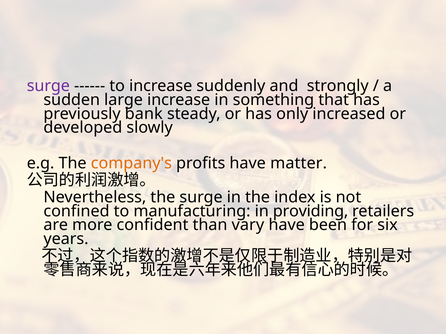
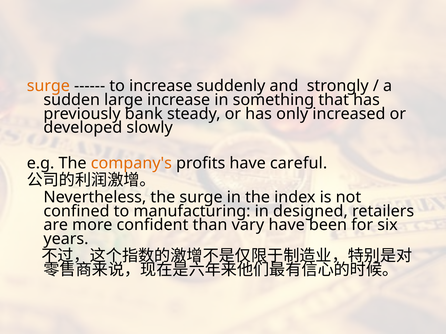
surge colour: purple -> orange (48, 86)
matter: matter -> careful (299, 163)
providing: providing -> designed (310, 211)
